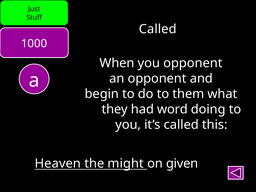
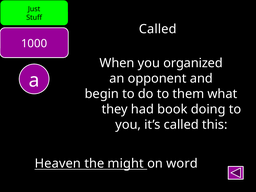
you opponent: opponent -> organized (193, 63)
word: word -> book (172, 109)
given: given -> word (182, 163)
